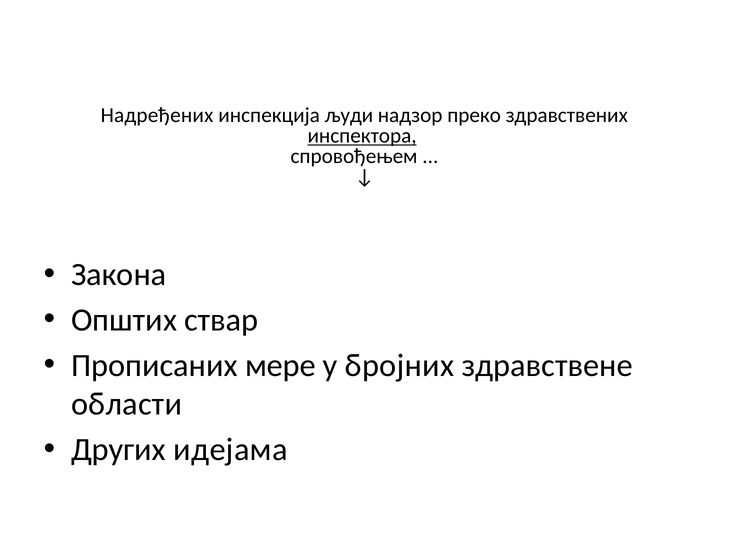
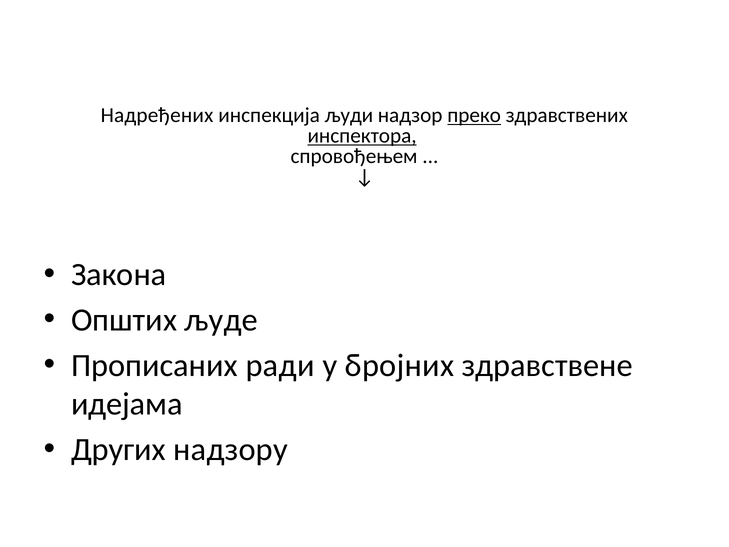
преко underline: none -> present (474, 115)
ствар: ствар -> људе (221, 320)
мере: мере -> ради (280, 365)
области: области -> идејама (127, 404)
идејама: идејама -> надзору (231, 449)
